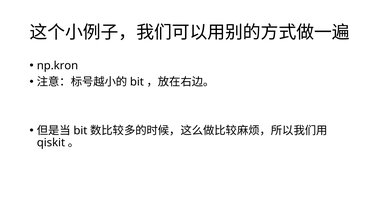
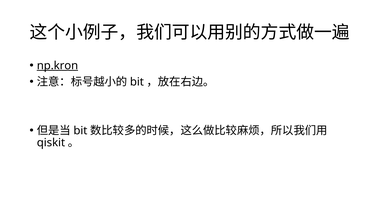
np.kron underline: none -> present (57, 66)
